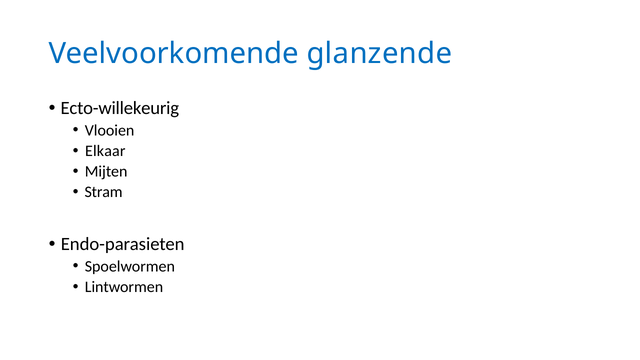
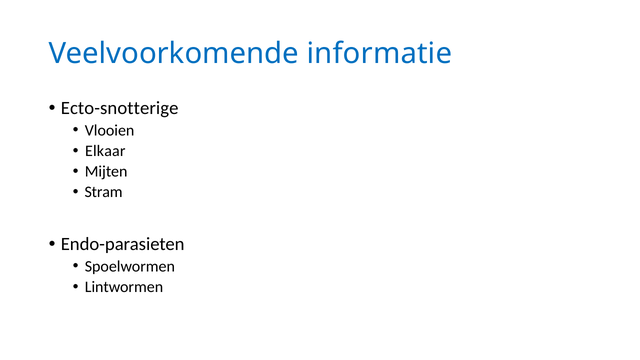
glanzende: glanzende -> informatie (379, 54)
Ecto-willekeurig: Ecto-willekeurig -> Ecto-snotterige (120, 108)
